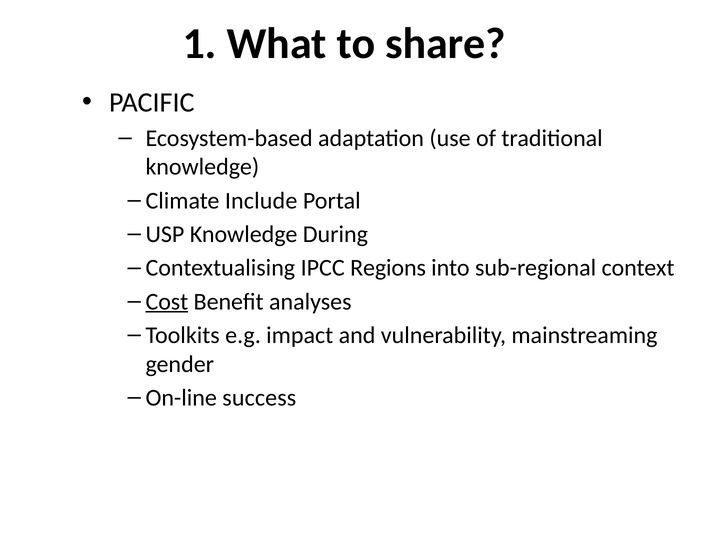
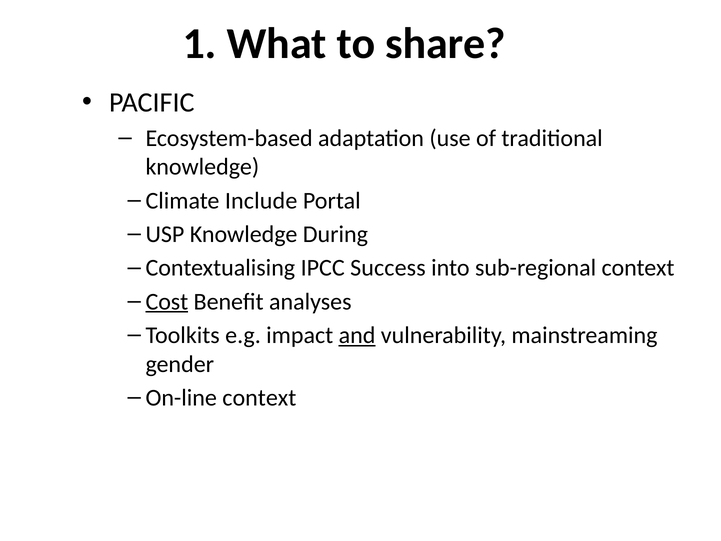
Regions: Regions -> Success (388, 268)
and underline: none -> present (357, 335)
On-line success: success -> context (259, 398)
